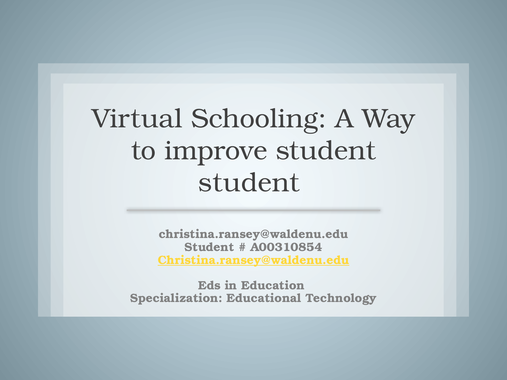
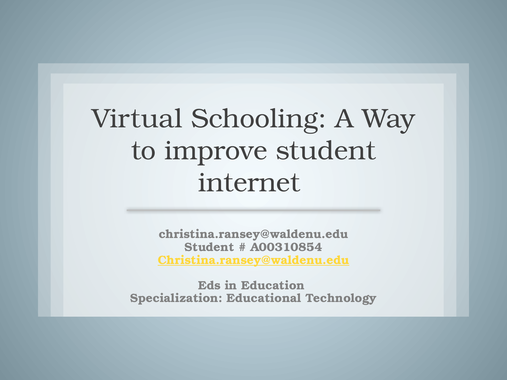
student: student -> internet (249, 183)
